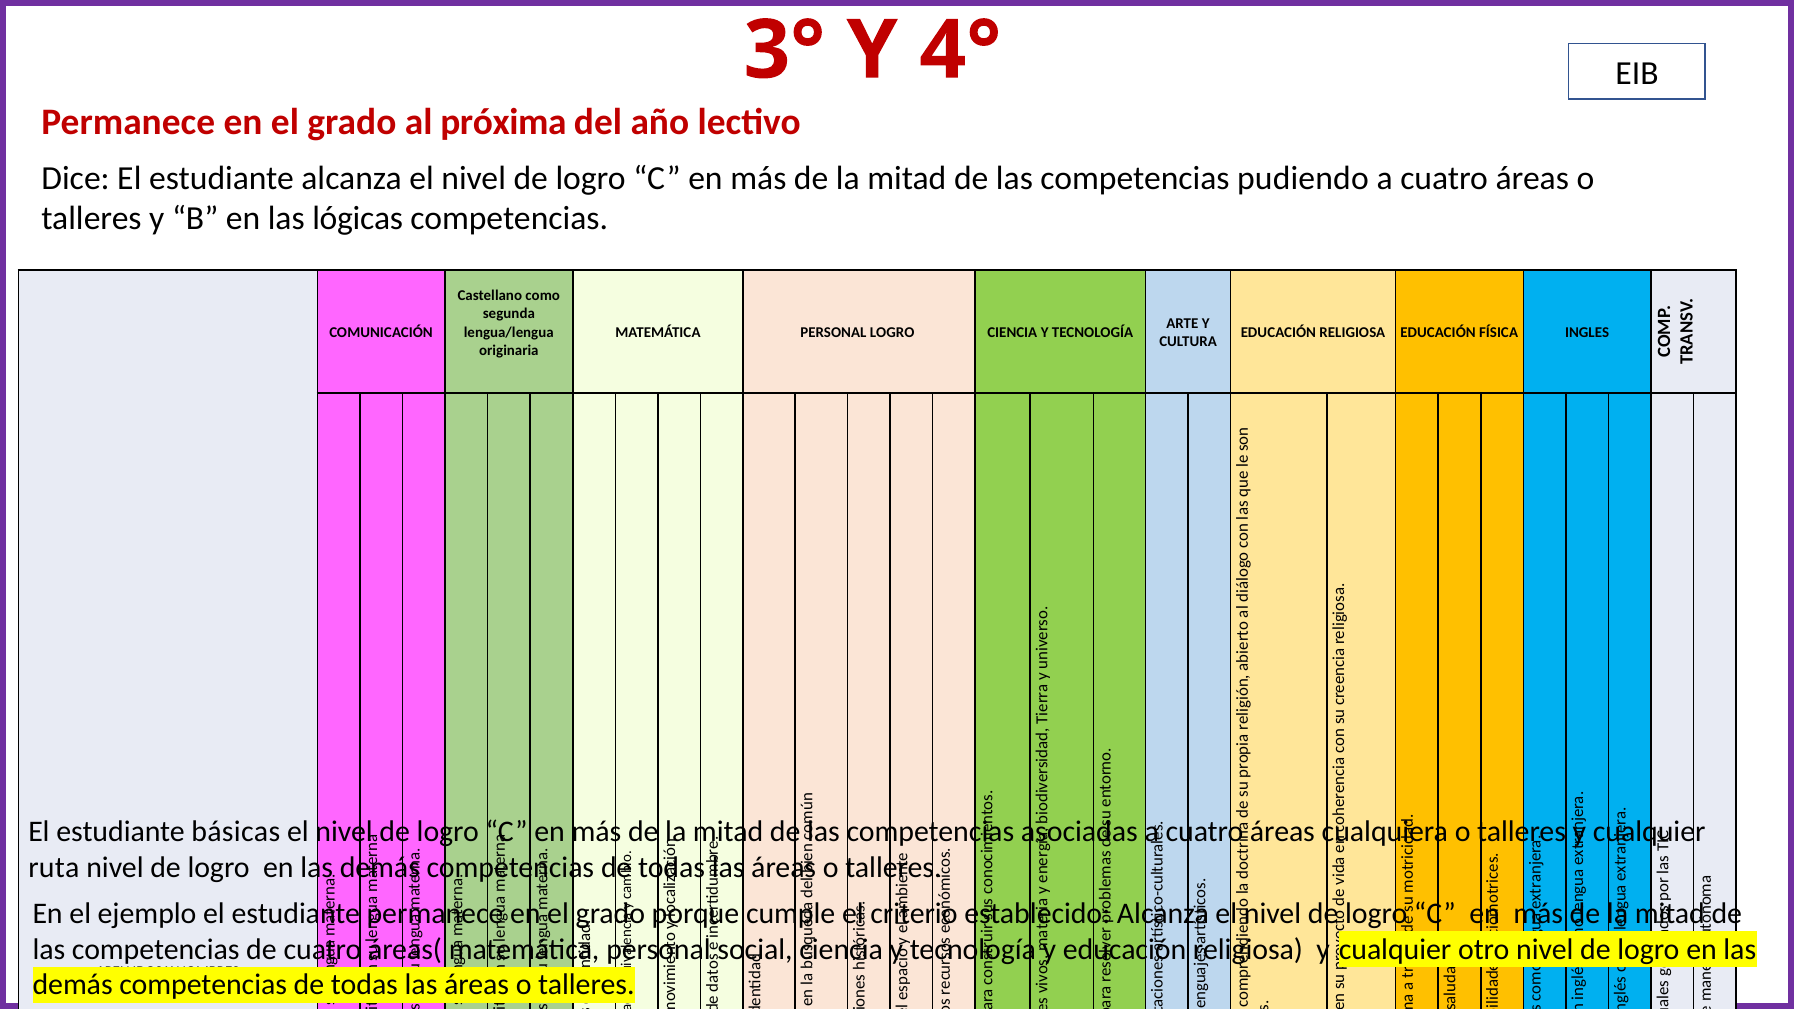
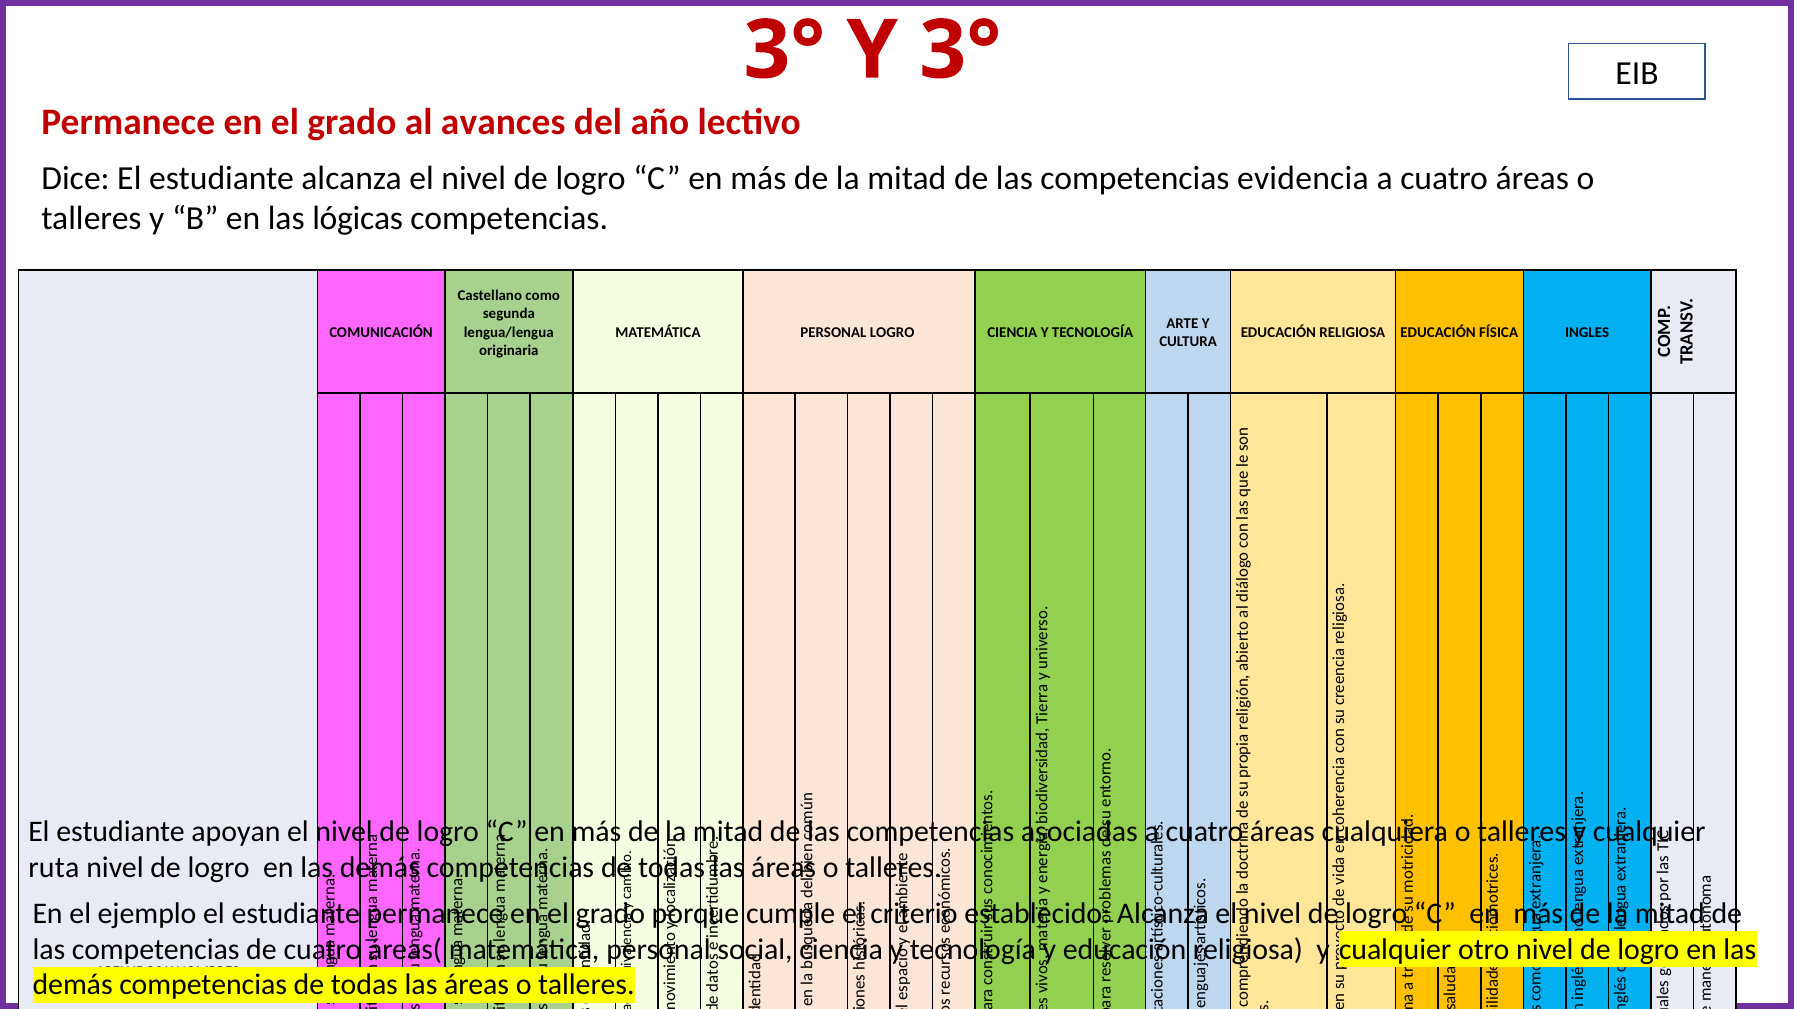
Y 4°: 4° -> 3° (960, 51)
próxima: próxima -> avances (503, 122)
pudiendo: pudiendo -> evidencia (1303, 178)
básicas: básicas -> apoyan (236, 832)
